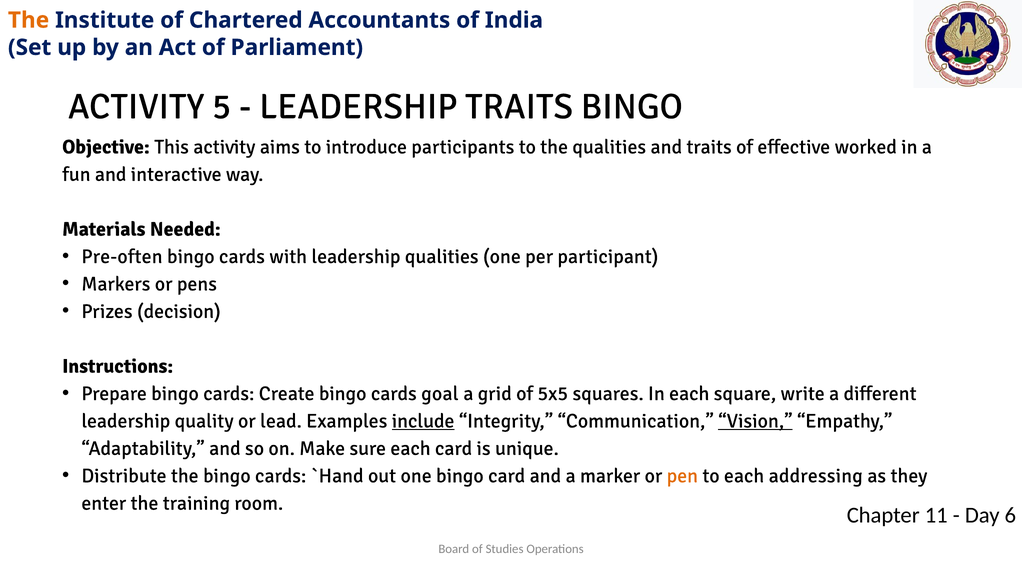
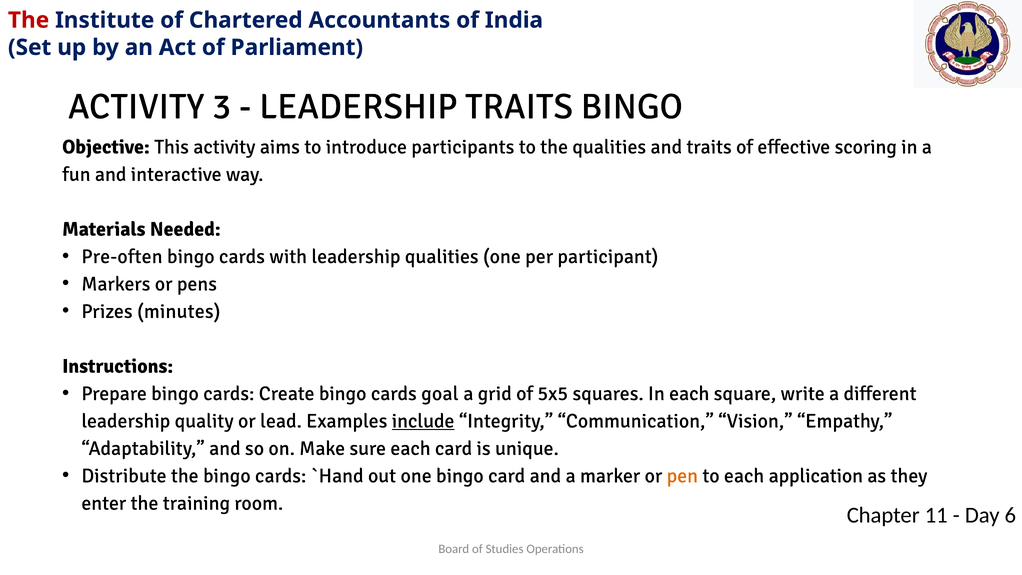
The colour: orange -> red (29, 20)
5: 5 -> 3 (222, 107)
worked: worked -> scoring (866, 147)
decision: decision -> minutes (179, 311)
Vision underline: present -> none (755, 421)
addressing: addressing -> application (816, 476)
